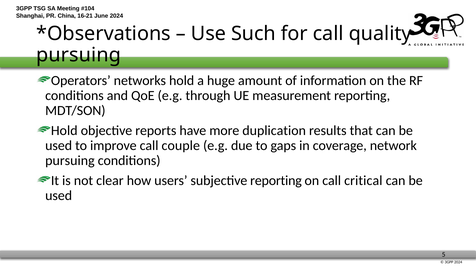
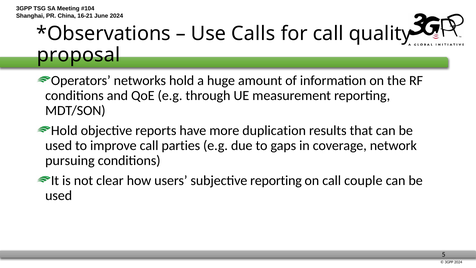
Such: Such -> Calls (253, 34)
pursuing: pursuing -> proposal (79, 55)
couple: couple -> parties (181, 145)
critical: critical -> couple (363, 180)
